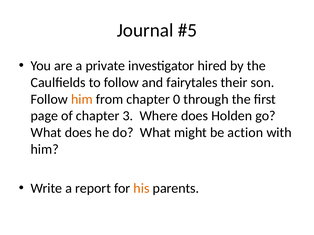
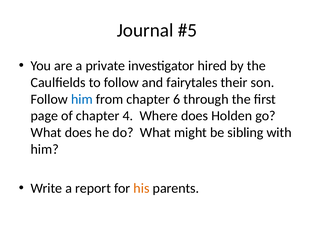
him colour: orange -> blue (82, 99)
0: 0 -> 6 (177, 99)
3: 3 -> 4 (128, 116)
action: action -> sibling (245, 133)
